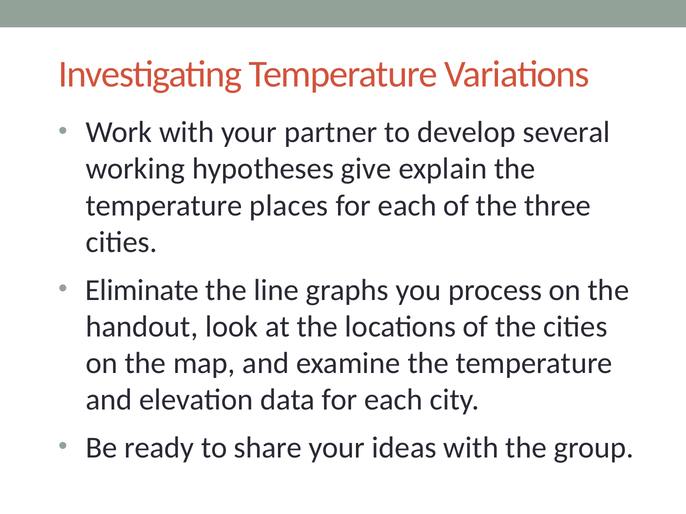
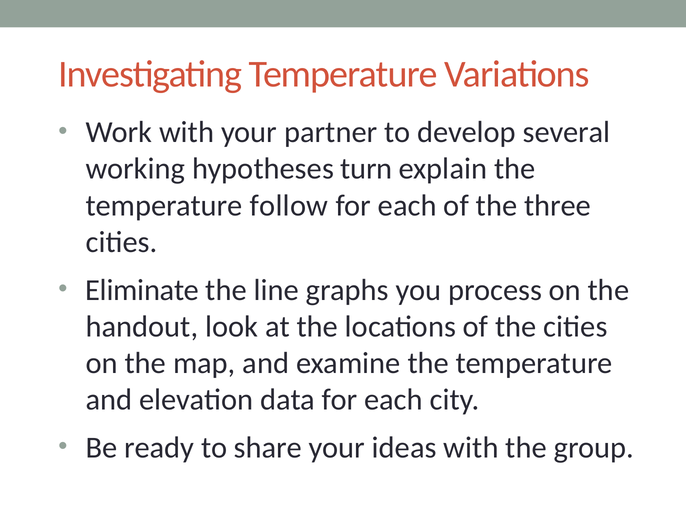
give: give -> turn (366, 169)
places: places -> follow (289, 206)
